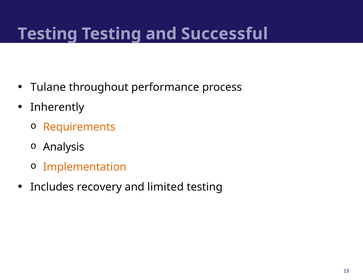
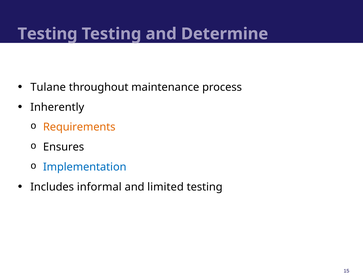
Successful: Successful -> Determine (225, 34)
performance: performance -> maintenance (165, 87)
Analysis: Analysis -> Ensures (64, 147)
Implementation colour: orange -> blue (85, 167)
recovery: recovery -> informal (99, 187)
